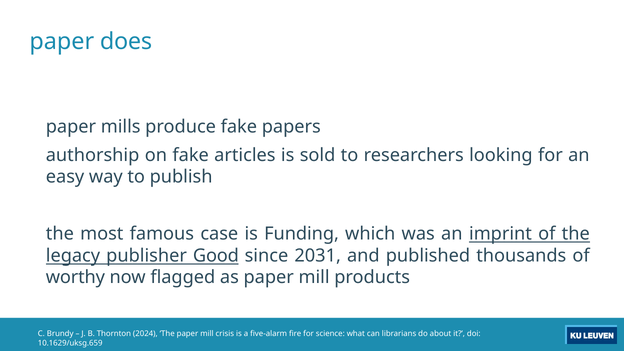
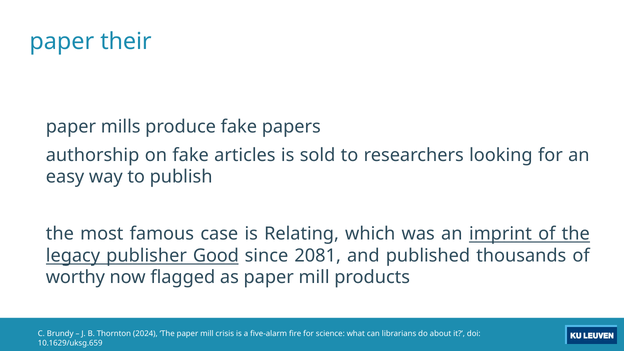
does: does -> their (126, 42)
Funding: Funding -> Relating (302, 234)
2031: 2031 -> 2081 (318, 256)
